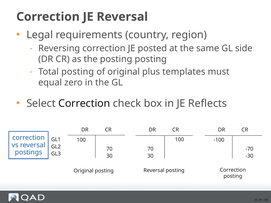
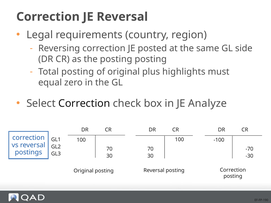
templates: templates -> highlights (184, 72)
Reflects: Reflects -> Analyze (208, 104)
